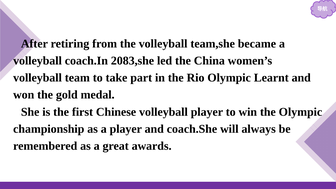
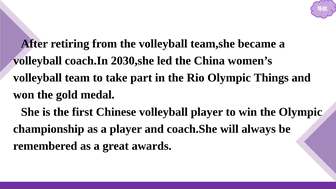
2083,she: 2083,she -> 2030,she (132, 61)
Learnt: Learnt -> Things (271, 78)
